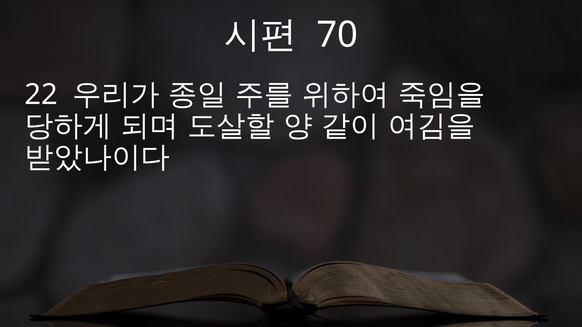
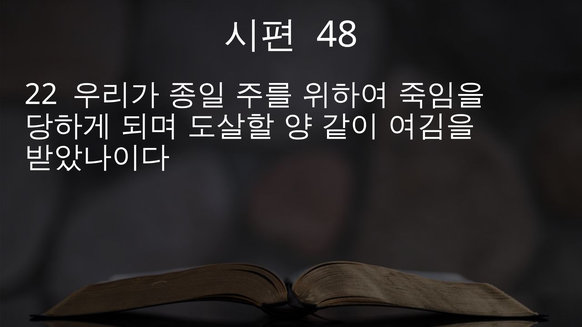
70: 70 -> 48 (337, 35)
